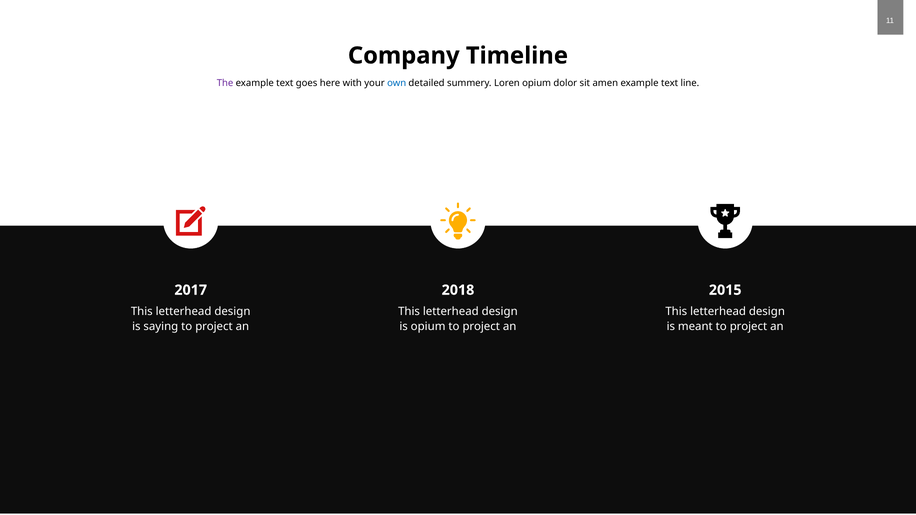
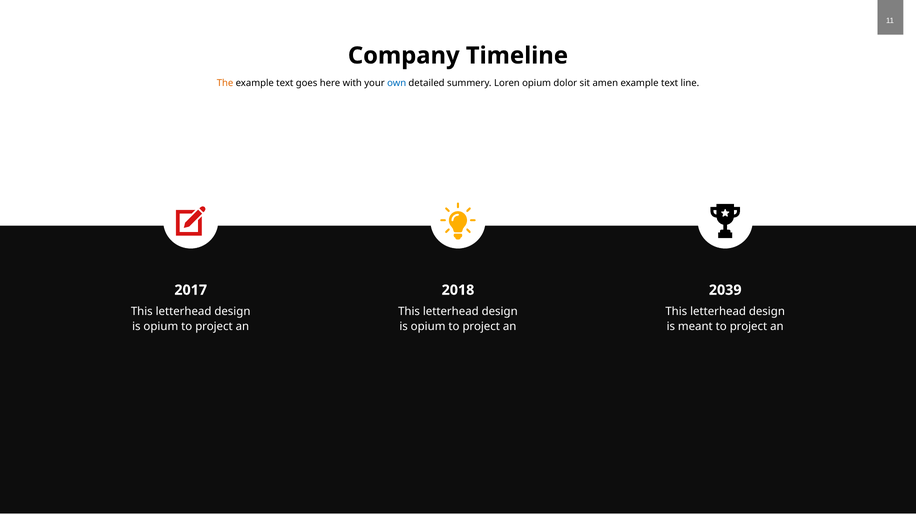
The colour: purple -> orange (225, 83)
2015: 2015 -> 2039 (725, 290)
saying: saying -> opium (161, 327)
